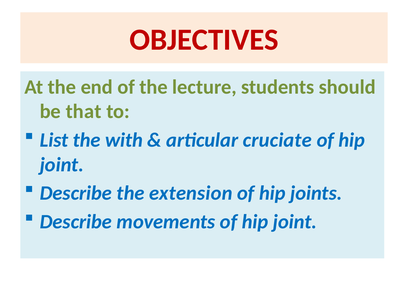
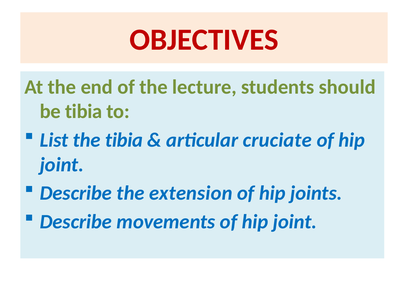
be that: that -> tibia (84, 112)
the with: with -> tibia (124, 140)
